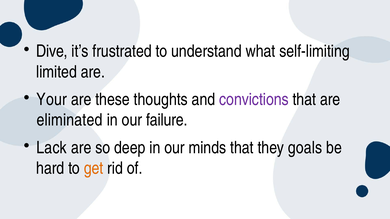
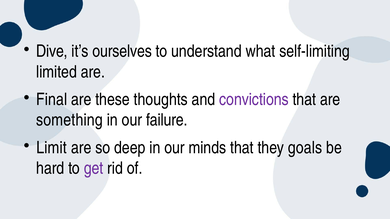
frustrated: frustrated -> ourselves (122, 51)
Your: Your -> Final (52, 100)
eliminated: eliminated -> something (69, 120)
Lack: Lack -> Limit (52, 148)
get colour: orange -> purple (94, 169)
